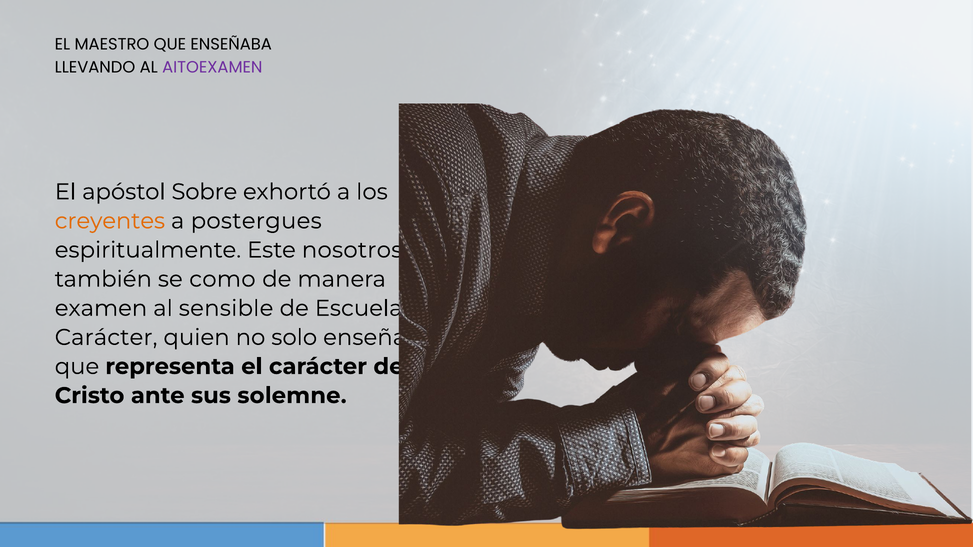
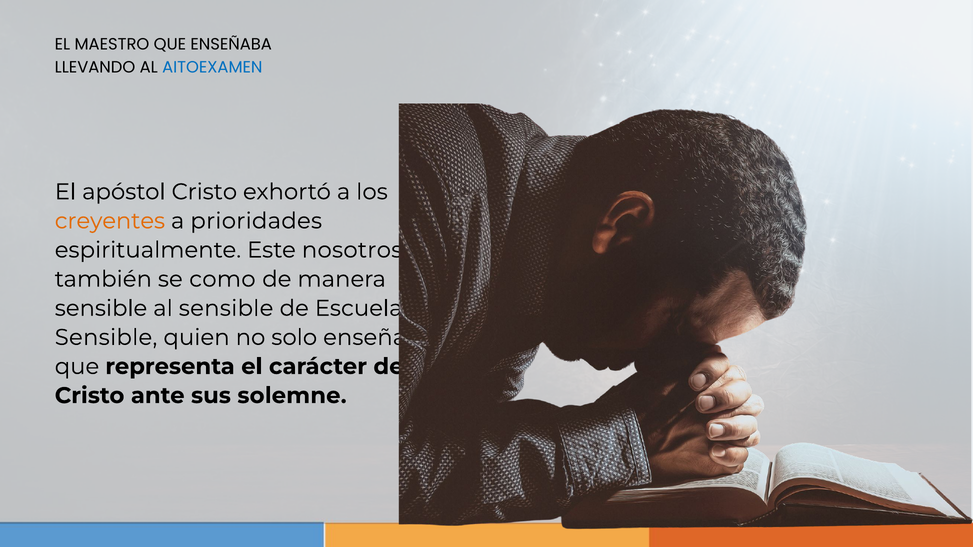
AITOEXAMEN colour: purple -> blue (212, 67)
apóstol Sobre: Sobre -> Cristo (204, 192)
postergues: postergues -> prioridades (256, 221)
examen: examen -> sensible (101, 308)
Carácter: Carácter -> Sensible (106, 338)
